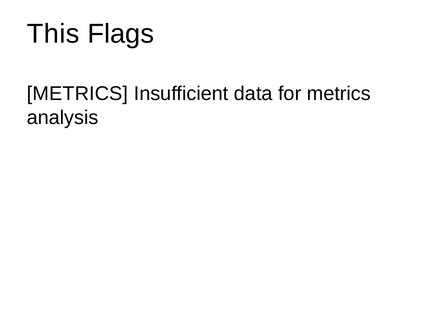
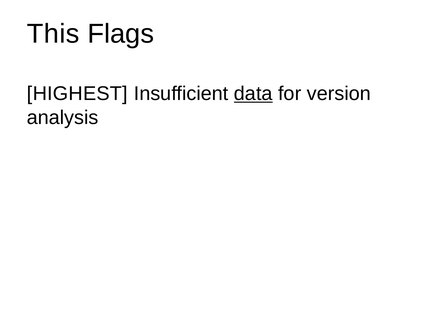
METRICS: METRICS -> HIGHEST (77, 94)
data underline: none -> present (253, 94)
for metrics: metrics -> version (339, 94)
